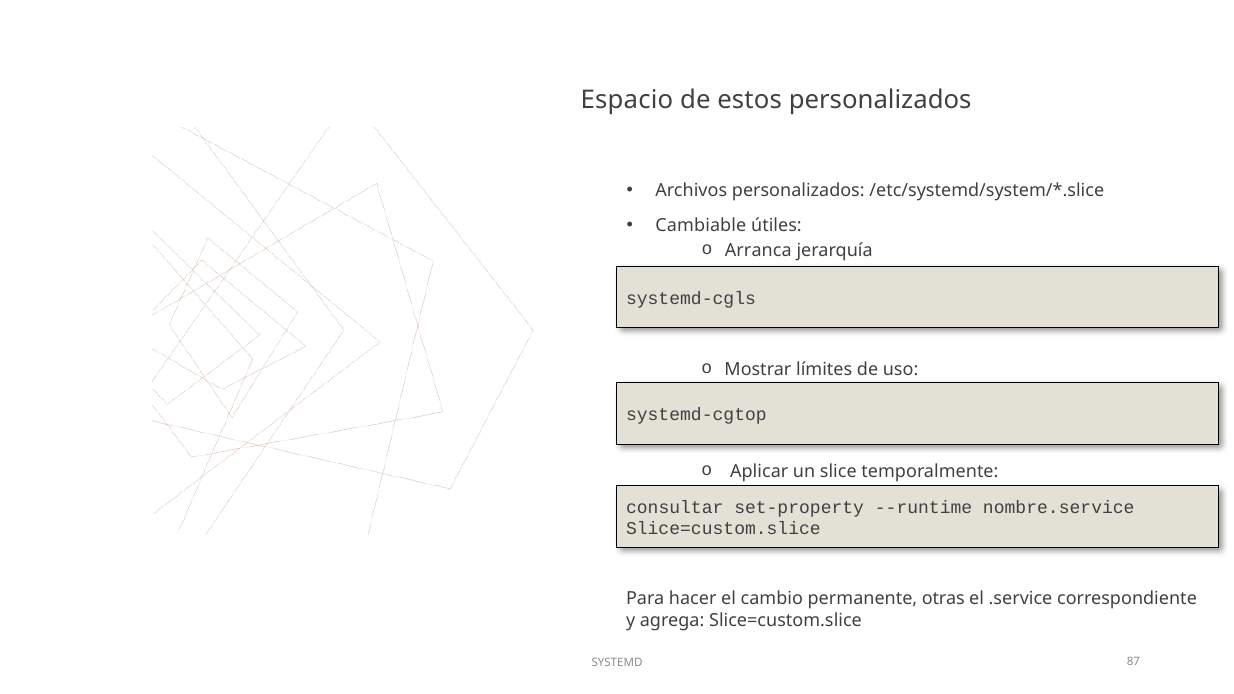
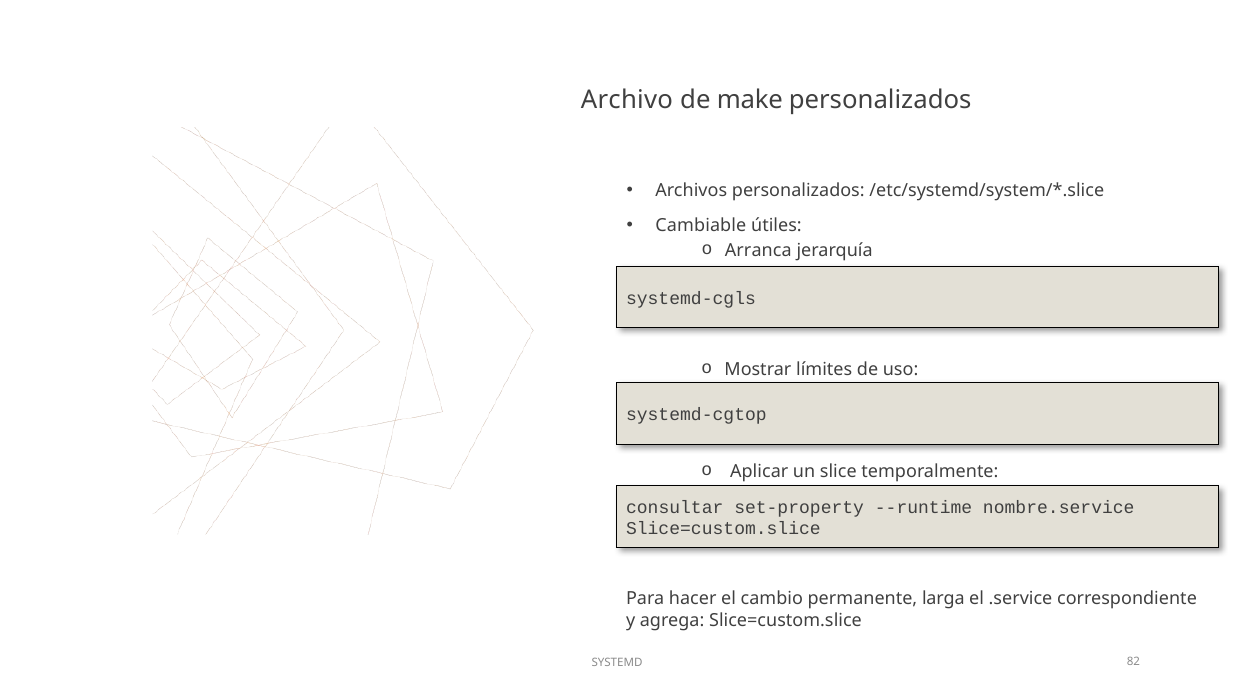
Espacio: Espacio -> Archivo (627, 100)
estos: estos -> make (750, 100)
otras: otras -> larga (943, 599)
87: 87 -> 82 (1133, 662)
